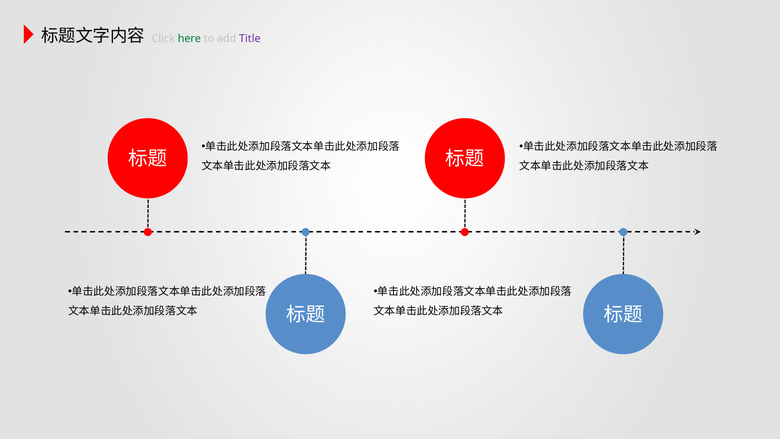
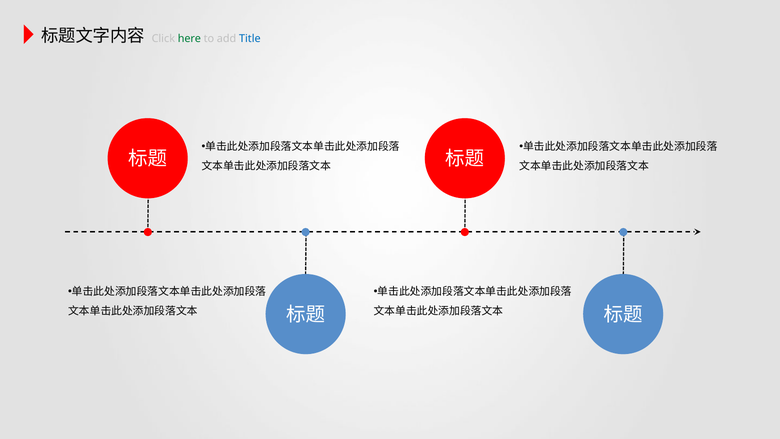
Title colour: purple -> blue (250, 39)
